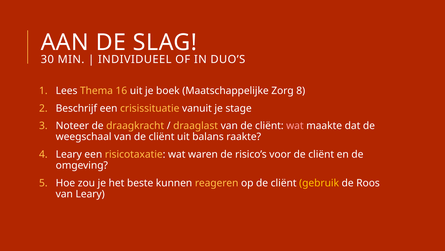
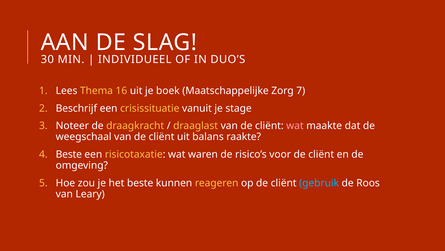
8: 8 -> 7 (301, 91)
Leary: Leary -> Beste (69, 154)
gebruik colour: yellow -> light blue (319, 182)
